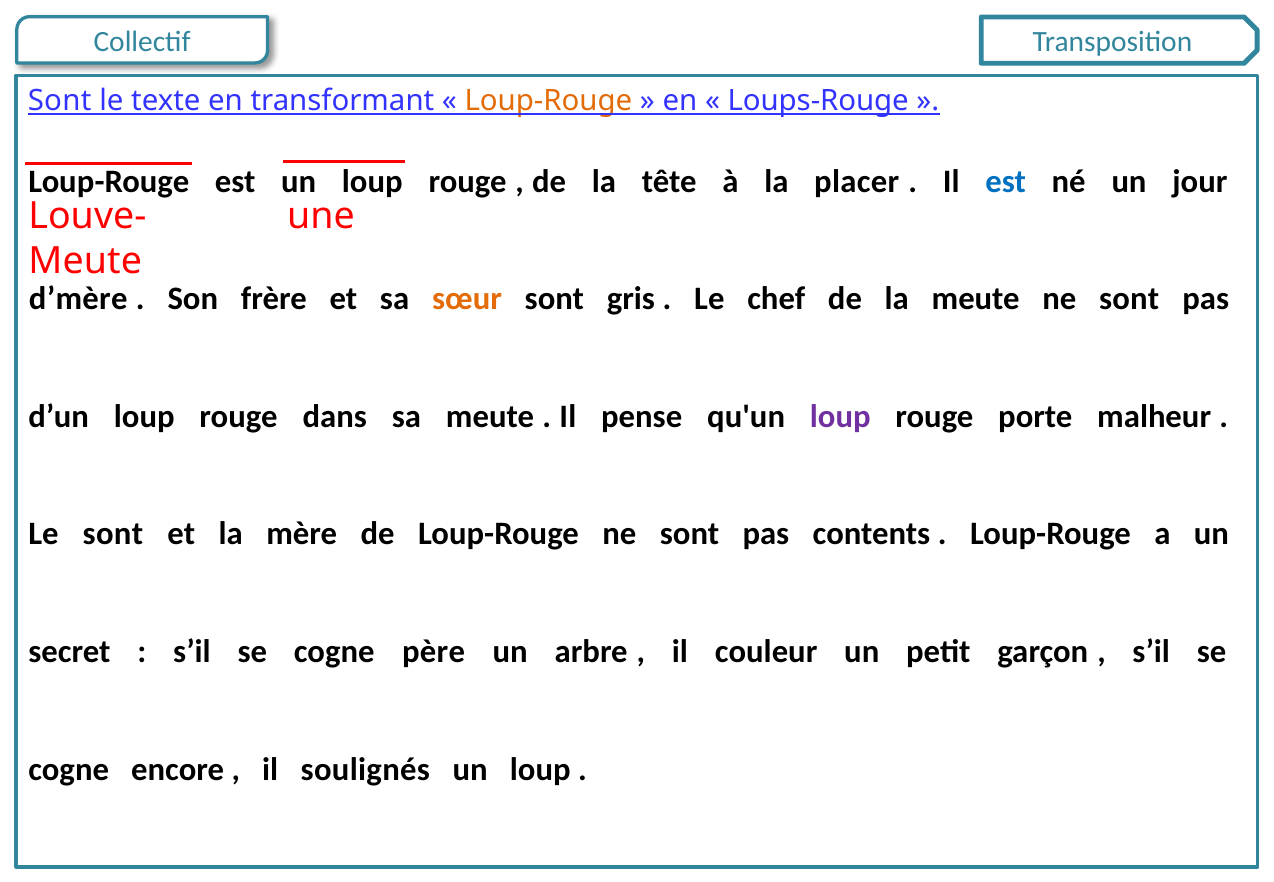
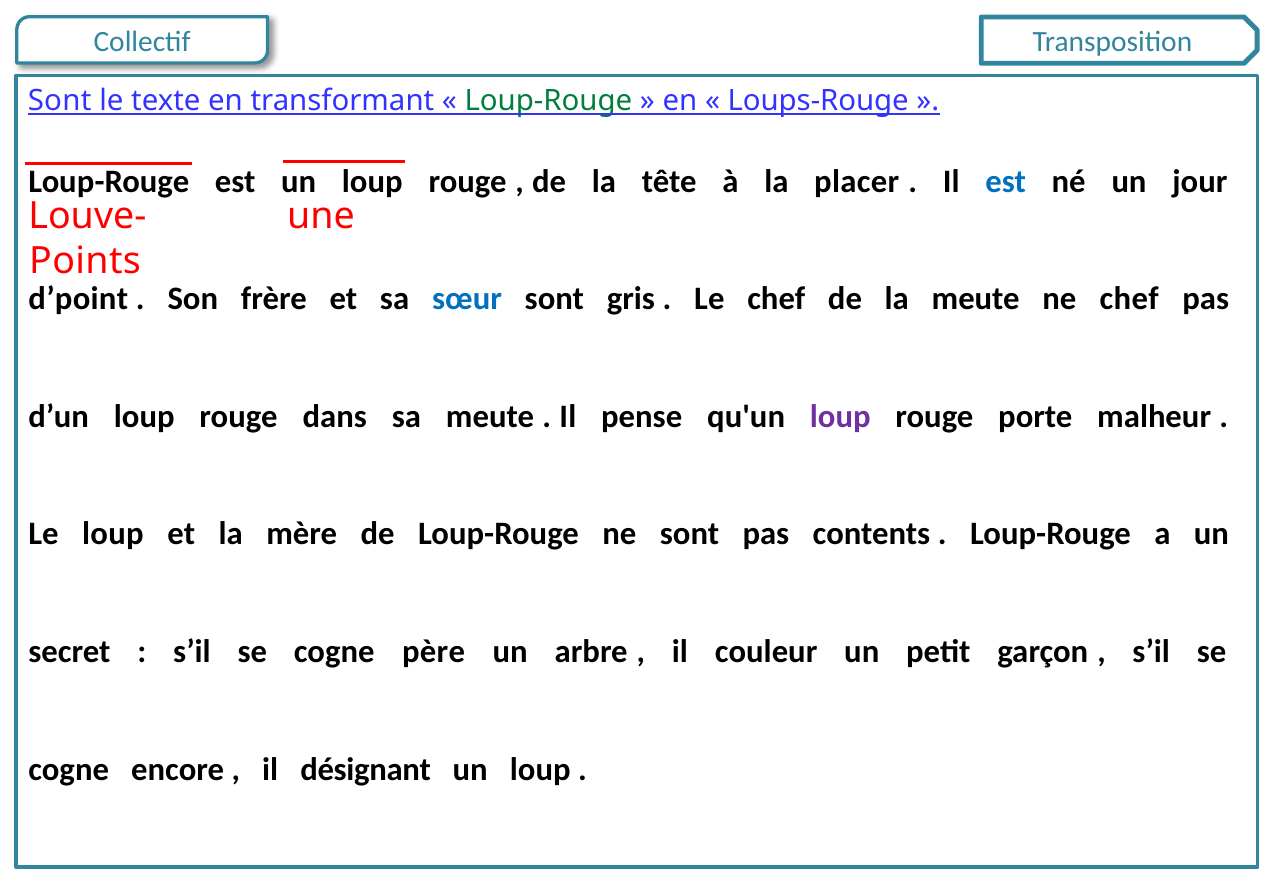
Loup-Rouge colour: orange -> green (548, 101)
Meute: Meute -> Points (85, 262)
d’mère: d’mère -> d’point (78, 299)
sœur colour: orange -> blue (467, 299)
meute ne sont: sont -> chef (1129, 299)
Le sont: sont -> loup (113, 534)
soulignés: soulignés -> désignant (366, 770)
